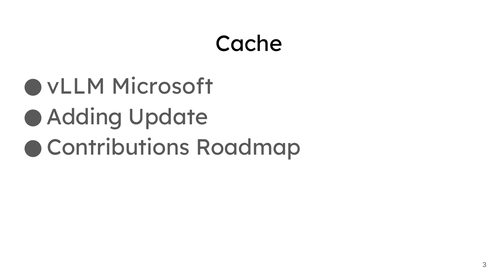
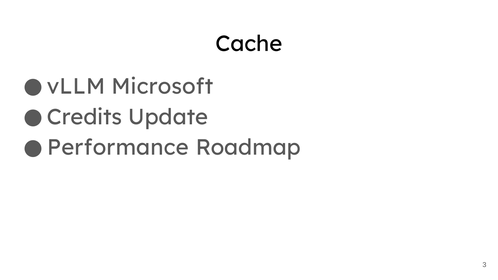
Adding: Adding -> Credits (85, 117)
Contributions: Contributions -> Performance (118, 148)
